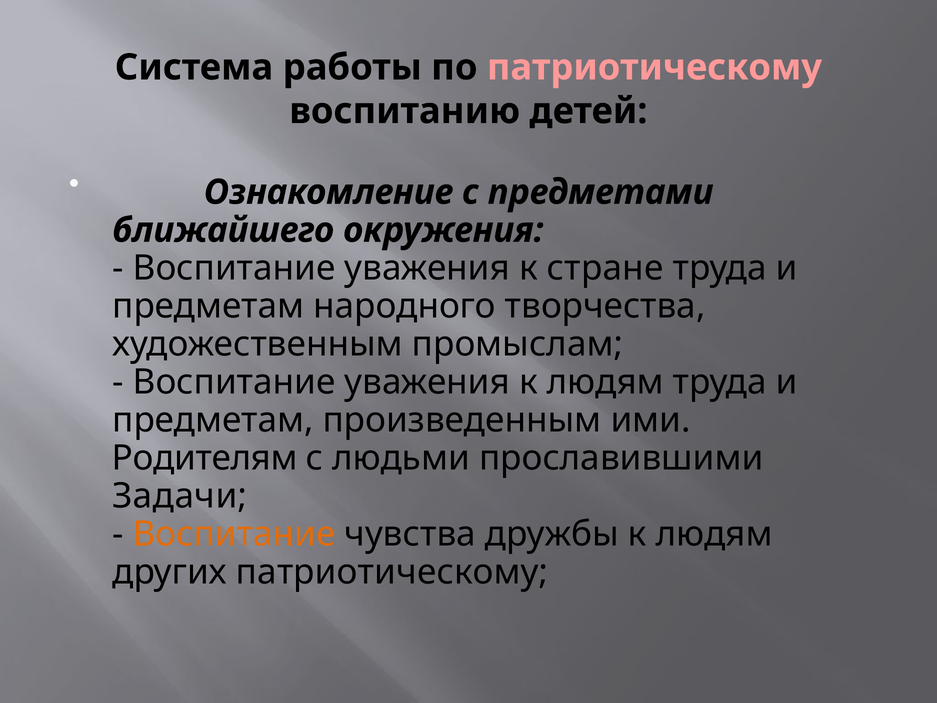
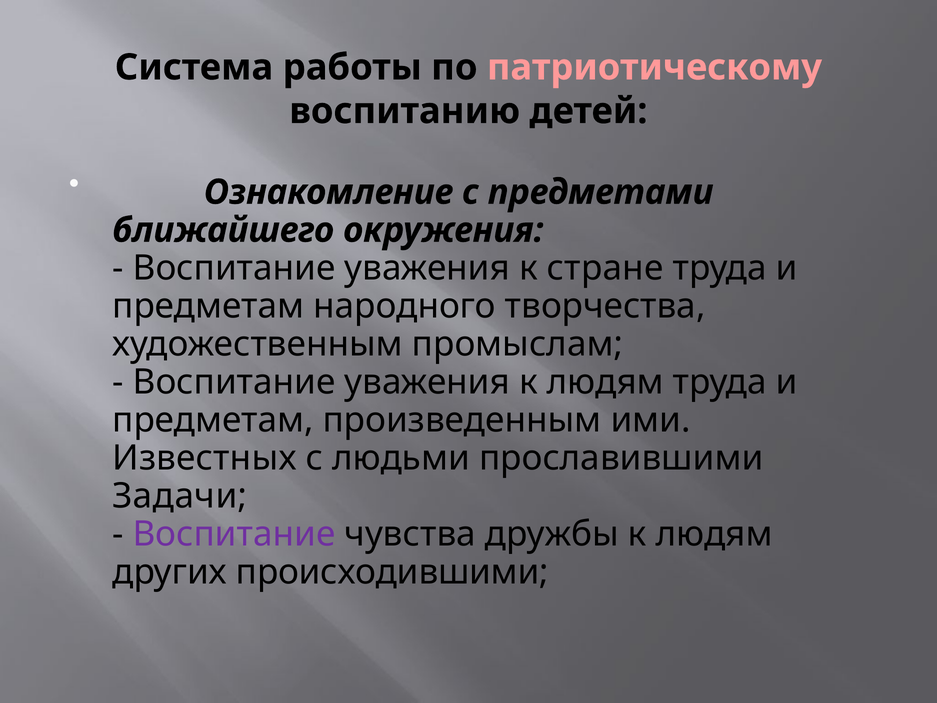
Родителям: Родителям -> Известных (204, 458)
Воспитание colour: orange -> purple (234, 534)
других патриотическому: патриотическому -> происходившими (392, 572)
